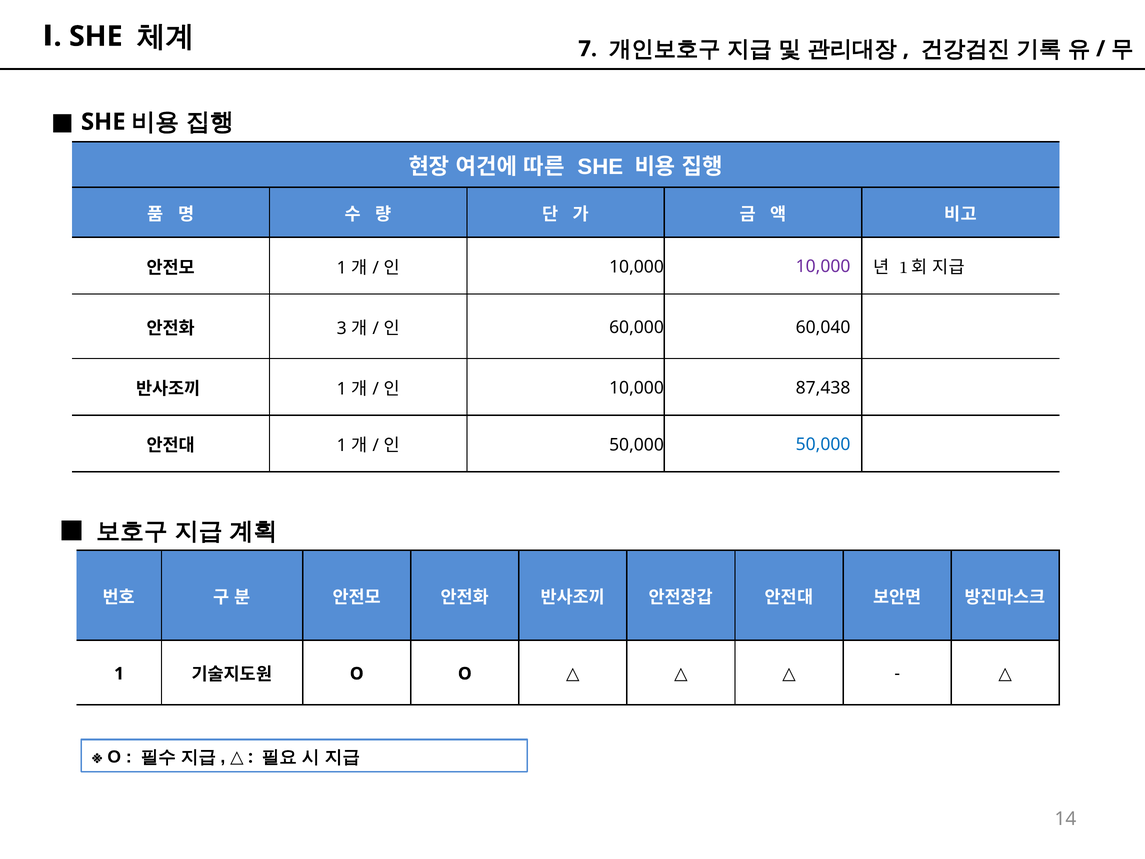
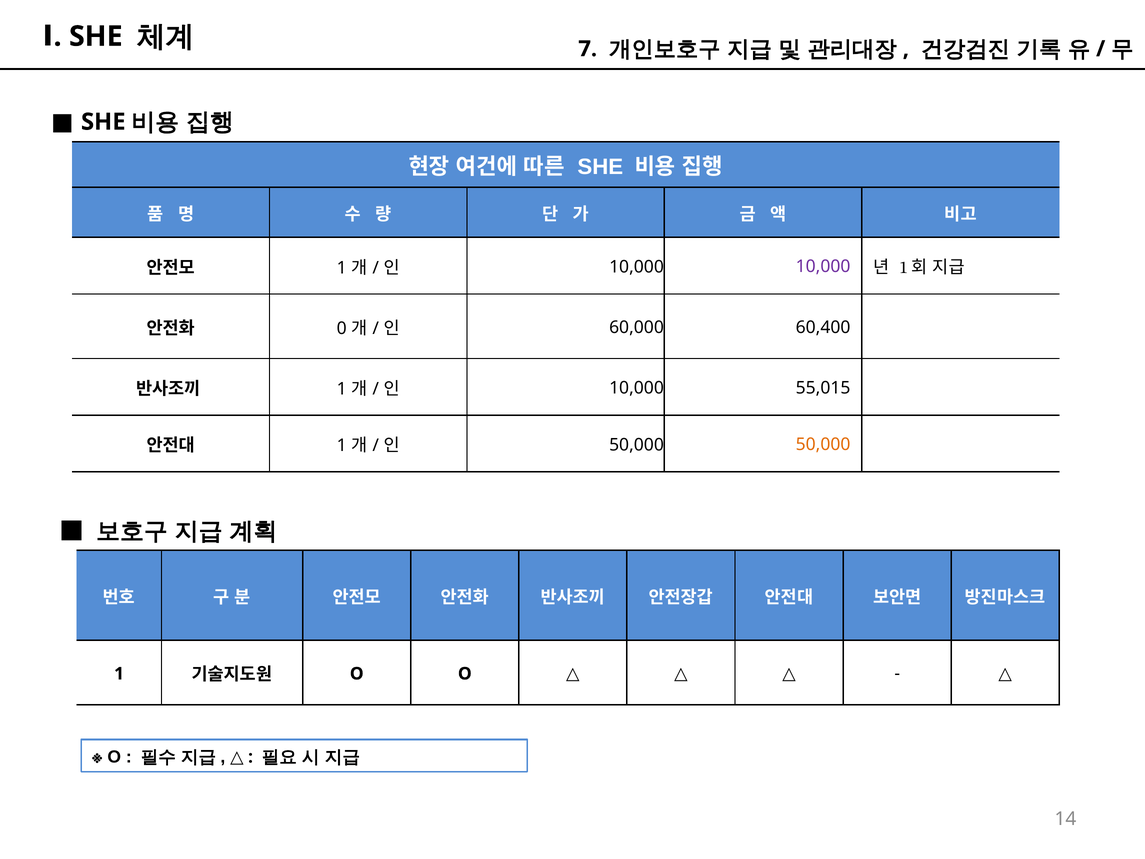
3: 3 -> 0 (342, 328)
60,040: 60,040 -> 60,400 (823, 327)
87,438: 87,438 -> 55,015 (823, 388)
50,000 colour: blue -> orange (823, 444)
